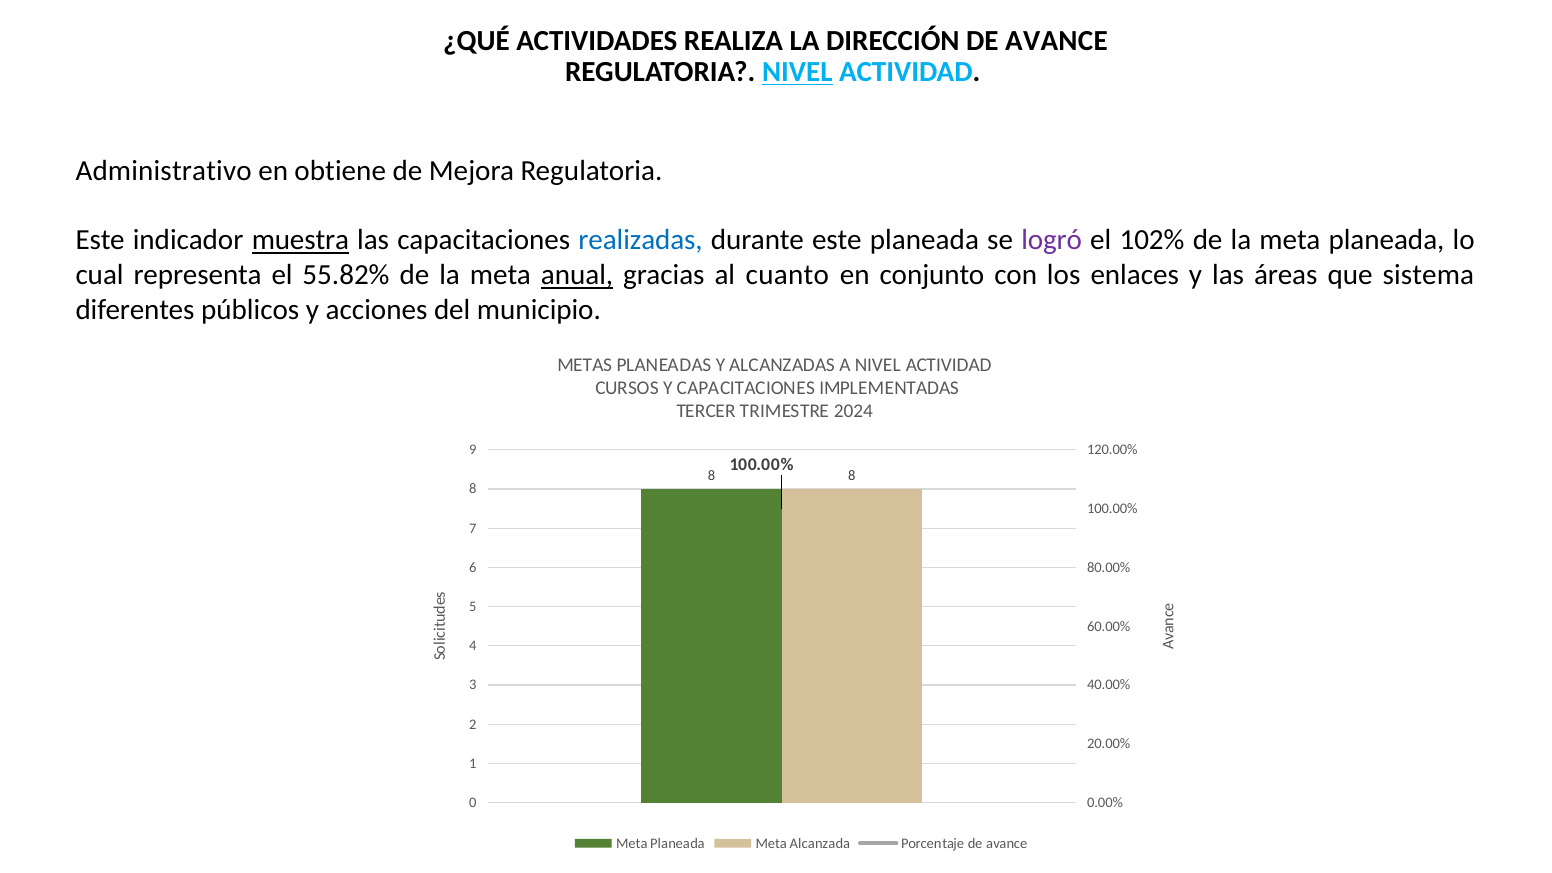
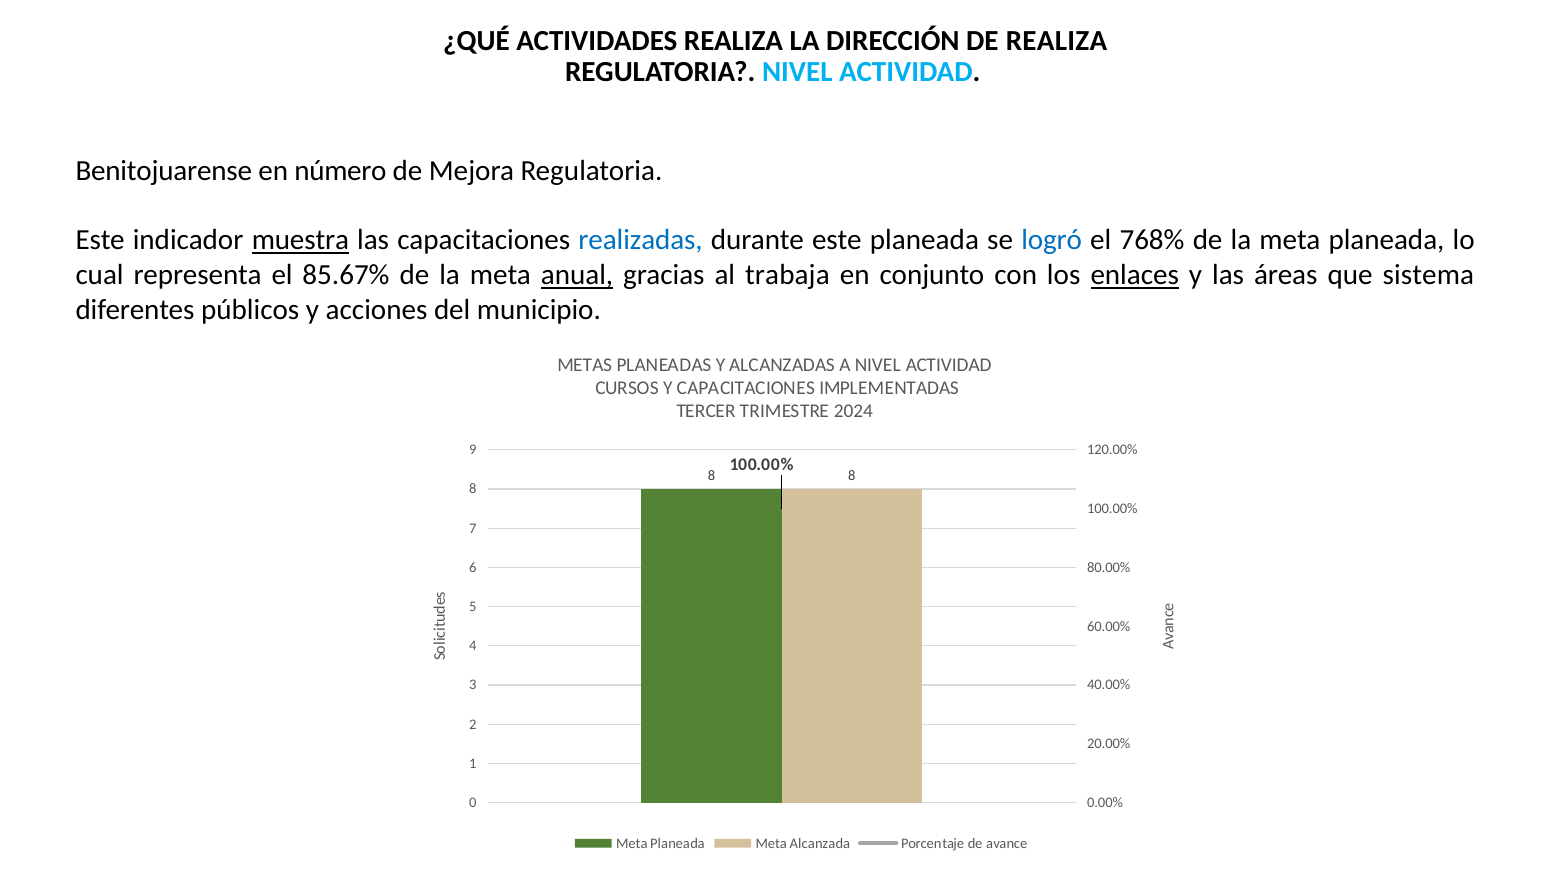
DIRECCIÓN DE AVANCE: AVANCE -> REALIZA (1056, 41)
NIVEL underline: present -> none (797, 72)
Administrativo: Administrativo -> Benitojuarense (164, 170)
obtiene: obtiene -> número (340, 170)
logró colour: purple -> blue (1052, 240)
102%: 102% -> 768% (1152, 240)
55.82%: 55.82% -> 85.67% (346, 275)
cuanto: cuanto -> trabaja (787, 275)
enlaces underline: none -> present (1135, 275)
